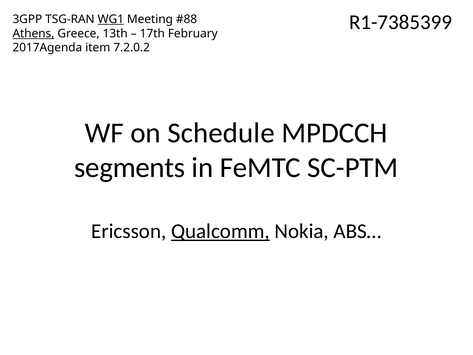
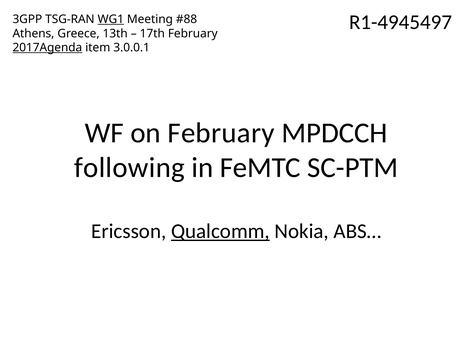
R1-7385399: R1-7385399 -> R1-4945497 (401, 22)
Athens underline: present -> none (33, 33)
2017Agenda underline: none -> present (47, 48)
7.2.0.2: 7.2.0.2 -> 3.0.0.1 (132, 48)
on Schedule: Schedule -> February (221, 133)
segments: segments -> following (129, 168)
